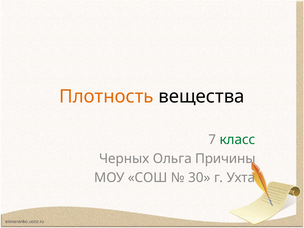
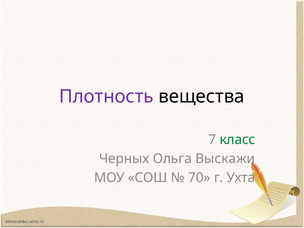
Плотность colour: orange -> purple (106, 97)
Причины: Причины -> Выскажи (225, 159)
30: 30 -> 70 (199, 178)
